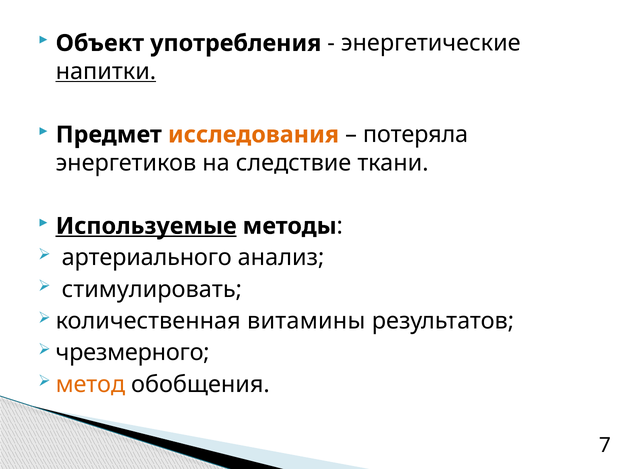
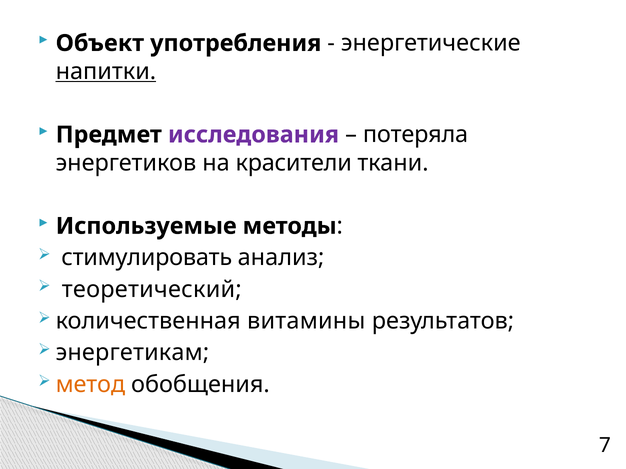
исследования colour: orange -> purple (253, 135)
следствие: следствие -> красители (294, 163)
Используемые underline: present -> none (146, 226)
артериального: артериального -> стимулировать (147, 258)
стимулировать: стимулировать -> теоретический (152, 290)
чрезмерного: чрезмерного -> энергетикам (132, 353)
